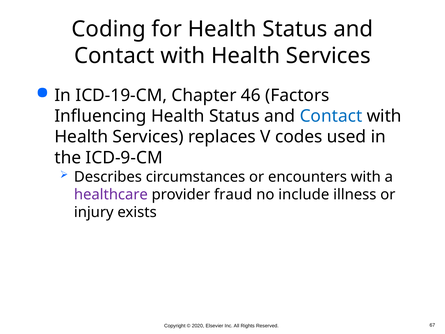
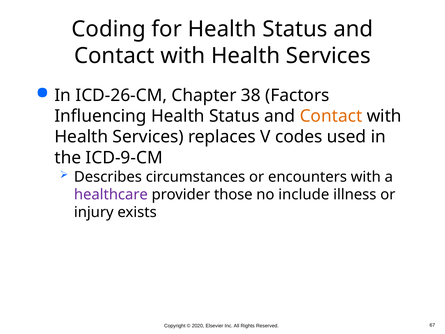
ICD-19-CM: ICD-19-CM -> ICD-26-CM (121, 95)
46: 46 -> 38 (251, 95)
Contact colour: blue -> orange (331, 116)
fraud: fraud -> those (233, 194)
